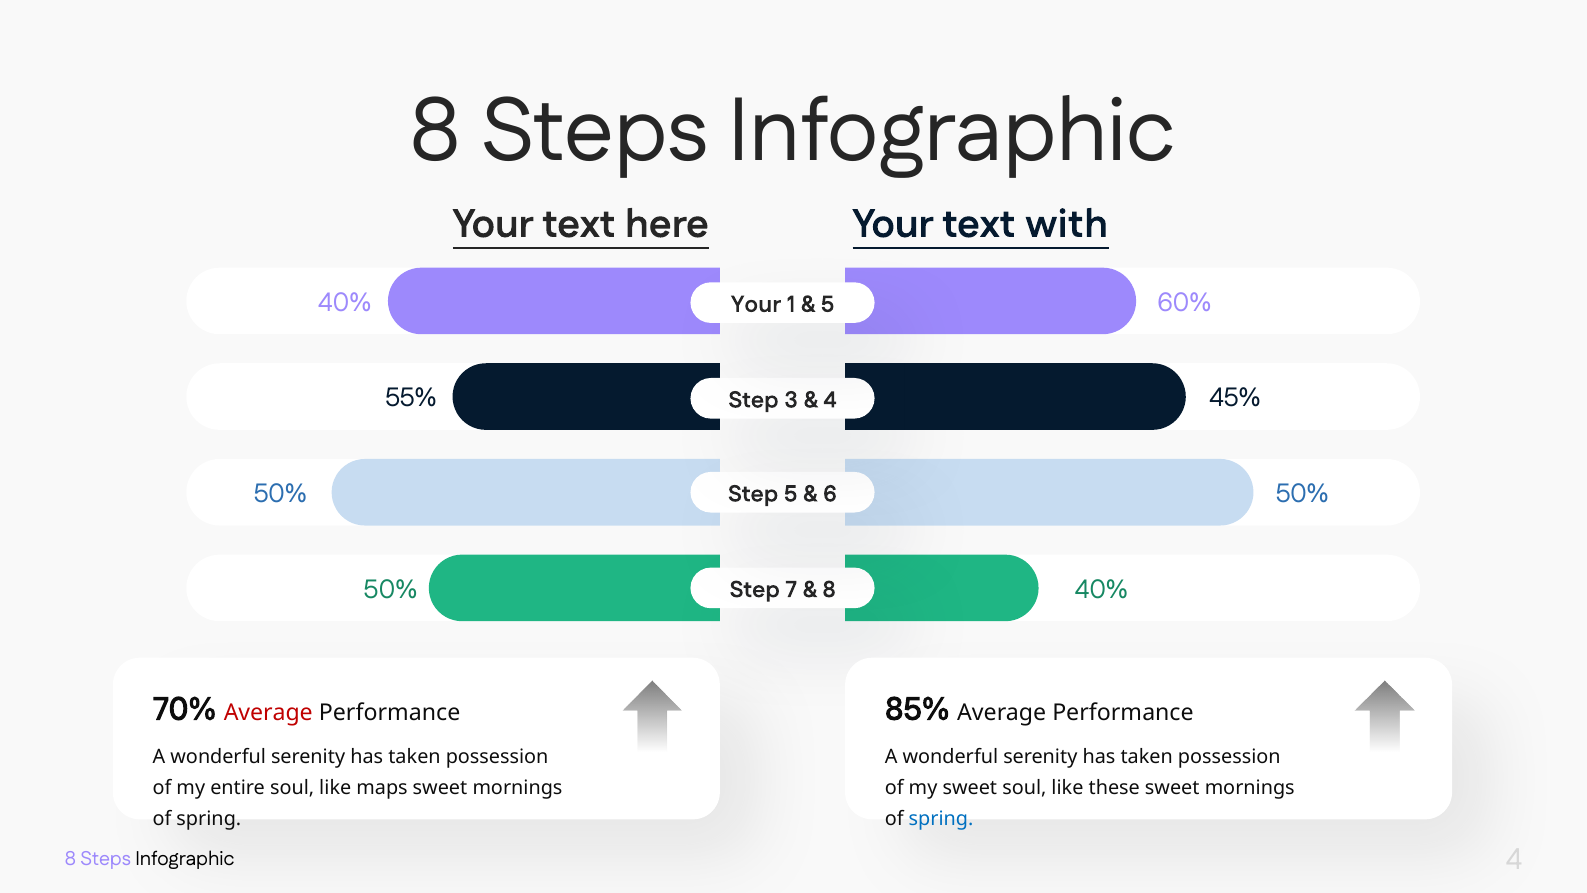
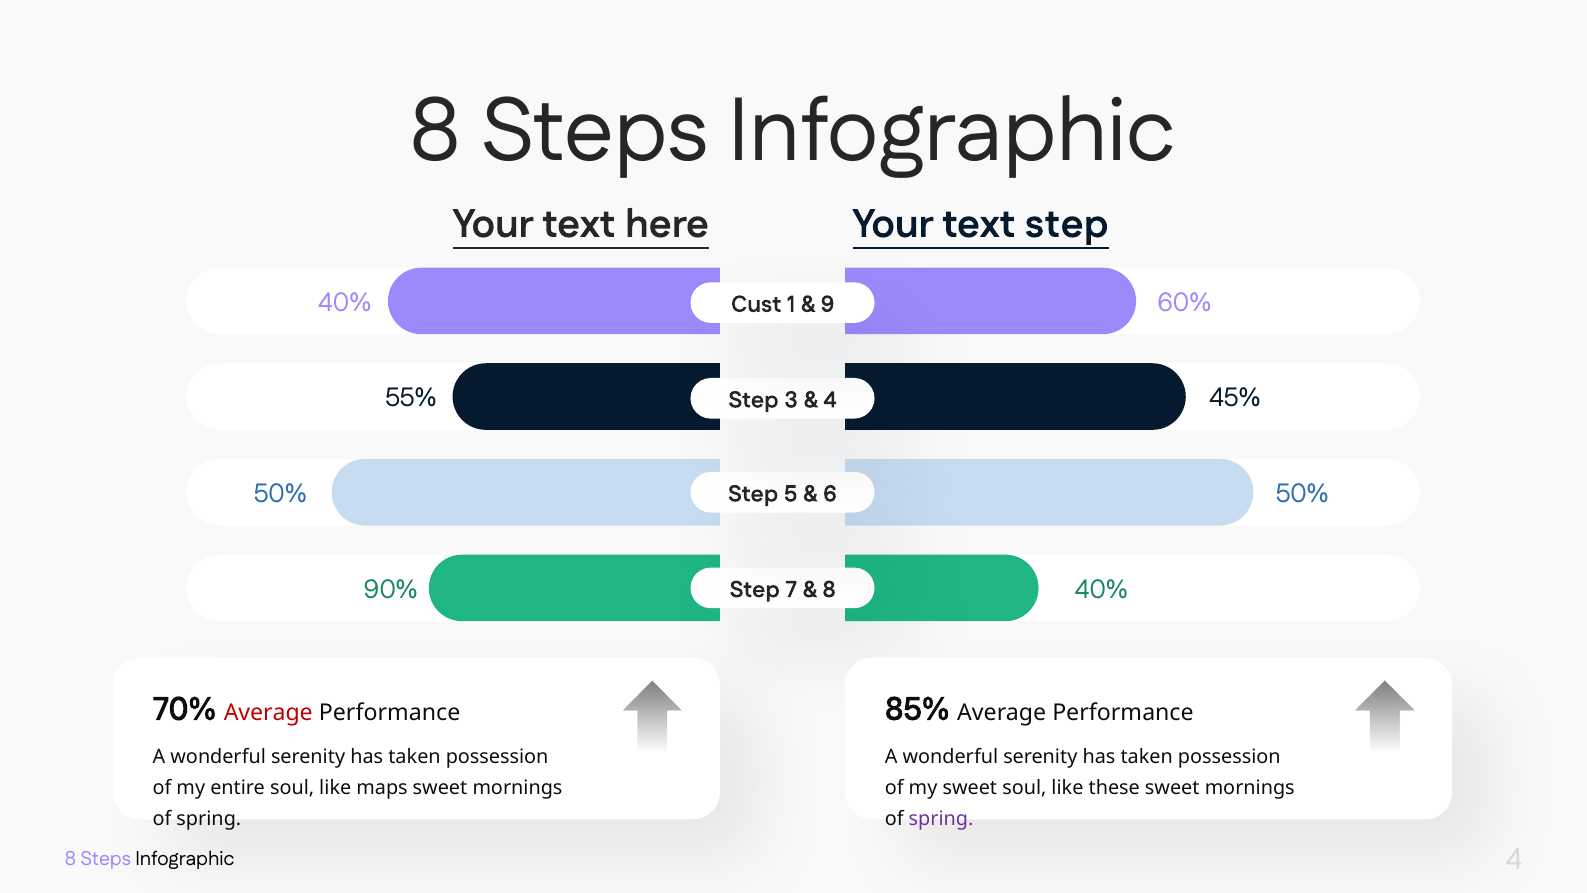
with: with -> step (1067, 224)
Your: Your -> Cust (756, 304)
5: 5 -> 9 (828, 304)
50%: 50% -> 90% (390, 589)
spring colour: blue -> purple (941, 819)
